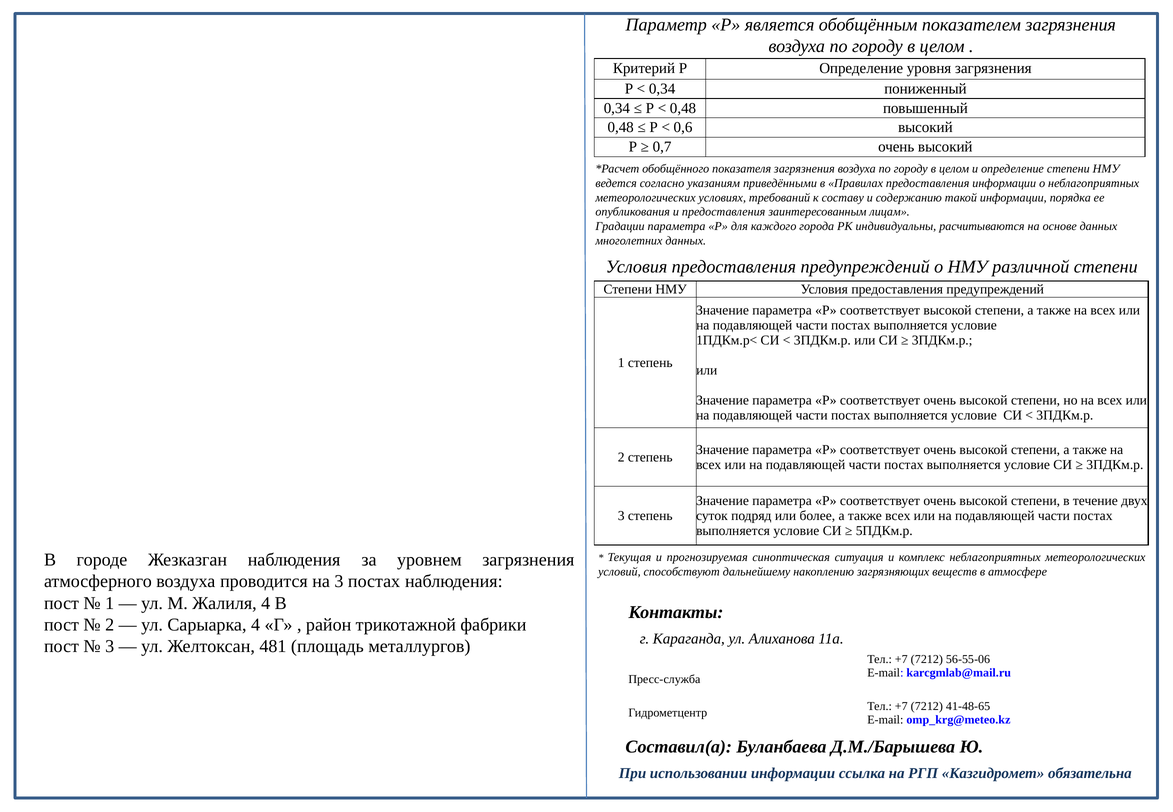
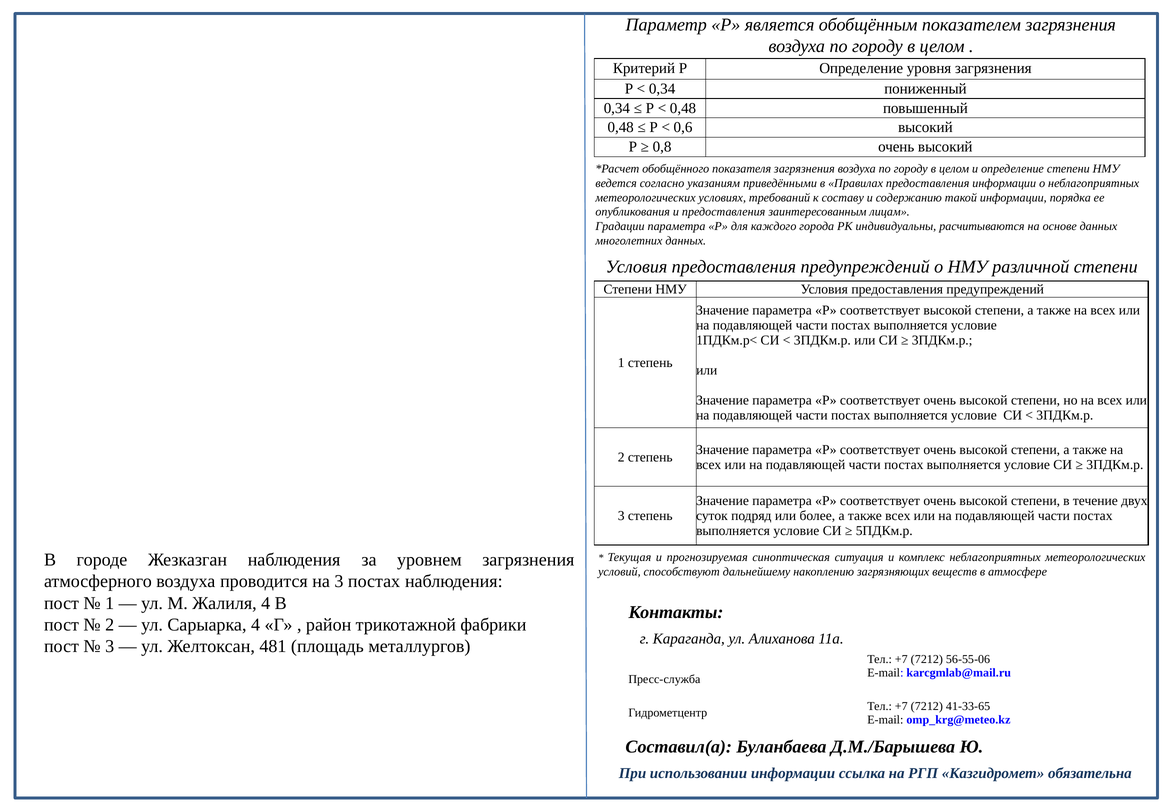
0,7: 0,7 -> 0,8 (662, 147)
41-48-65: 41-48-65 -> 41-33-65 (968, 706)
